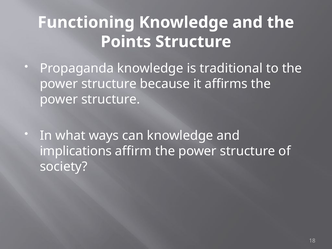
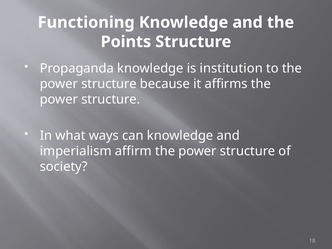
traditional: traditional -> institution (231, 68)
implications: implications -> imperialism (76, 151)
